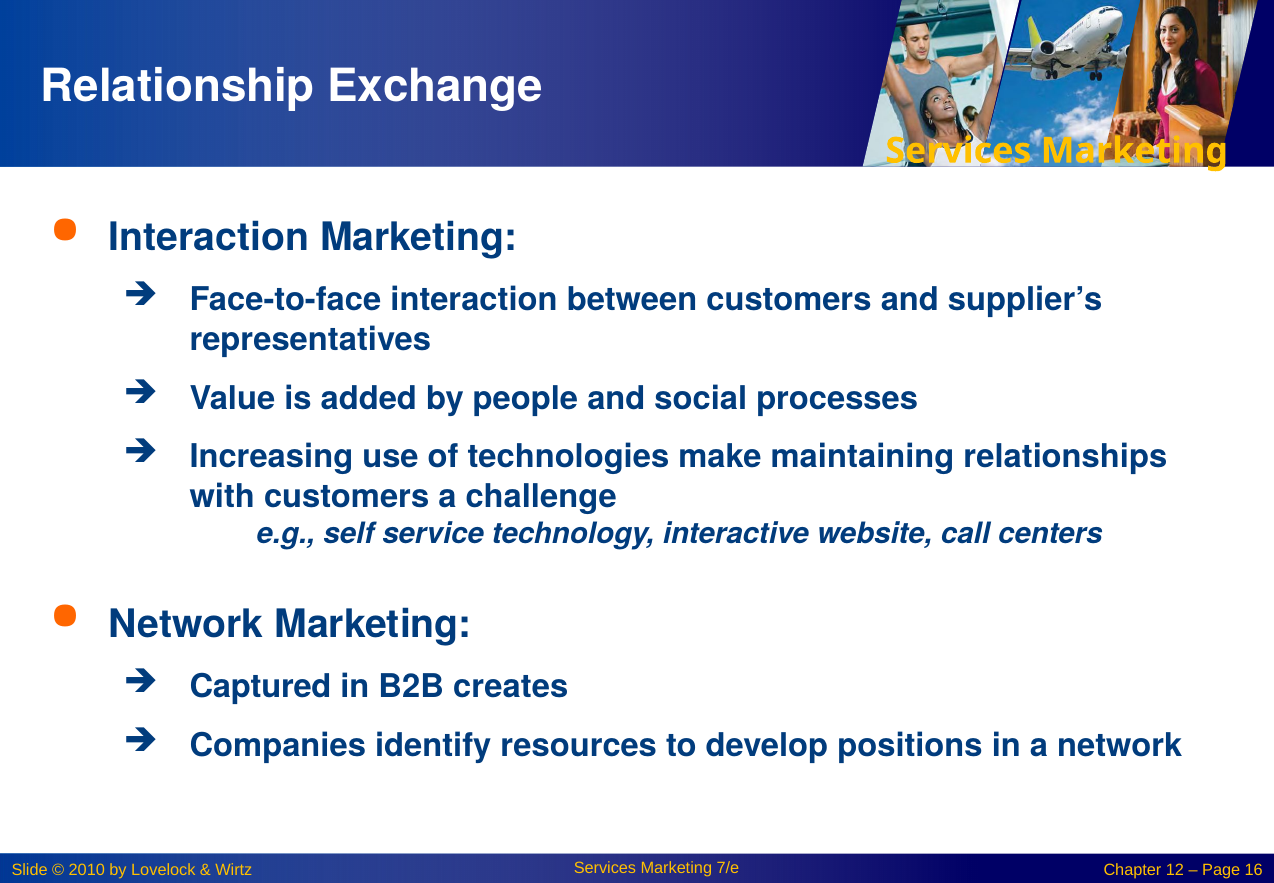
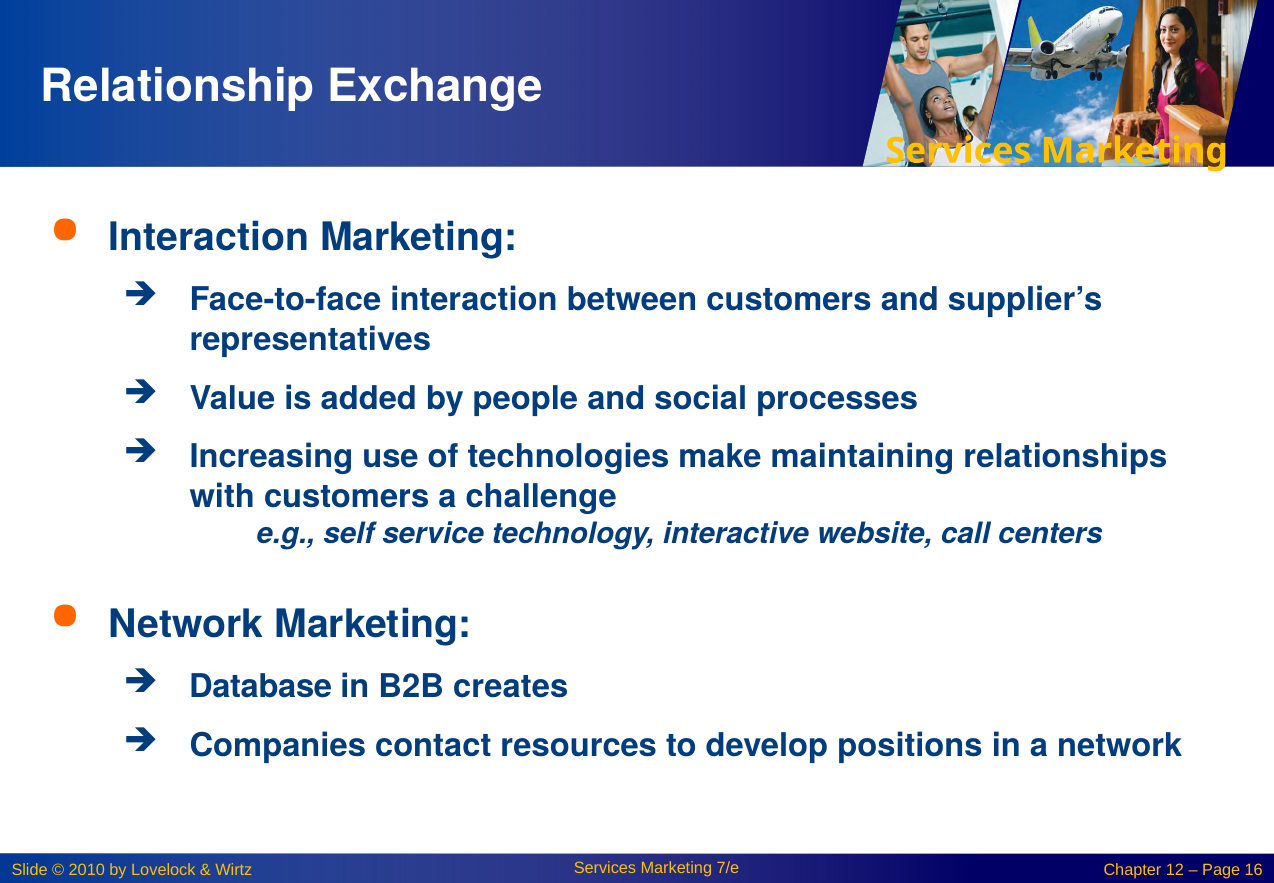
Captured: Captured -> Database (261, 686)
identify: identify -> contact (433, 745)
